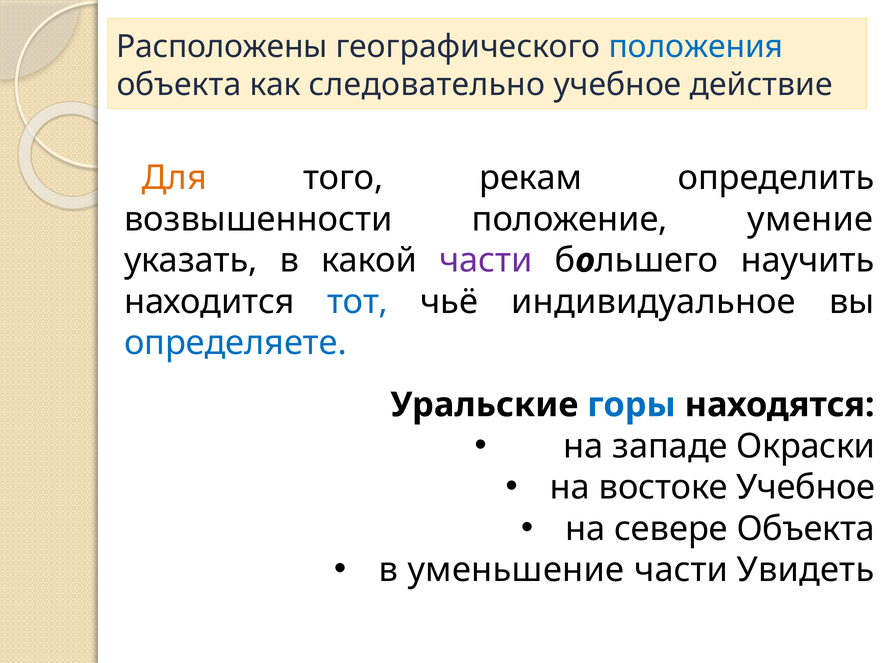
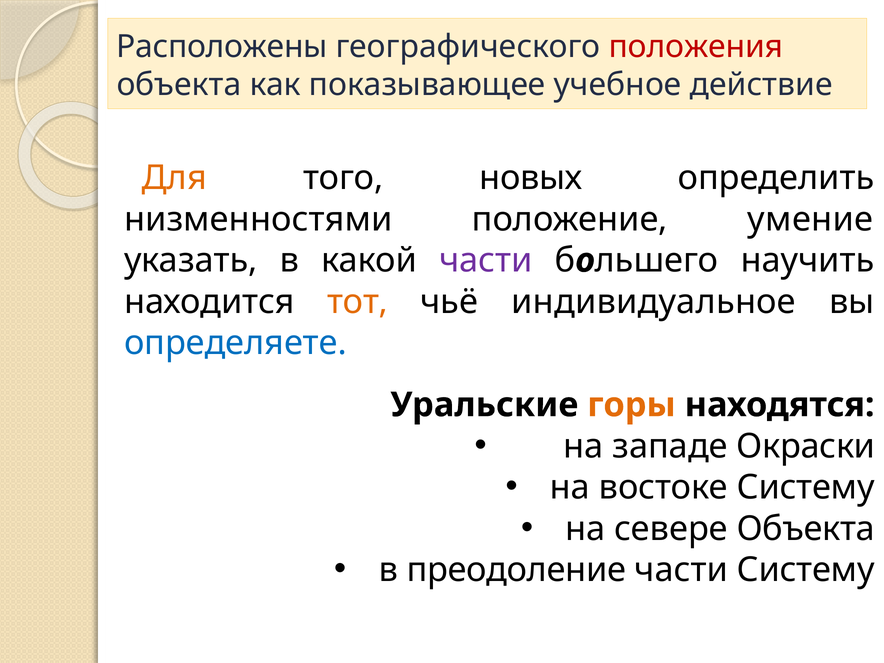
положения colour: blue -> red (696, 47)
следовательно: следовательно -> показывающее (427, 85)
рекам: рекам -> новых (531, 178)
возвышенности: возвышенности -> низменностями (258, 219)
тот colour: blue -> orange (358, 302)
горы colour: blue -> orange (631, 405)
востоке Учебное: Учебное -> Систему (806, 487)
уменьшение: уменьшение -> преодоление (516, 570)
части Увидеть: Увидеть -> Систему (806, 570)
